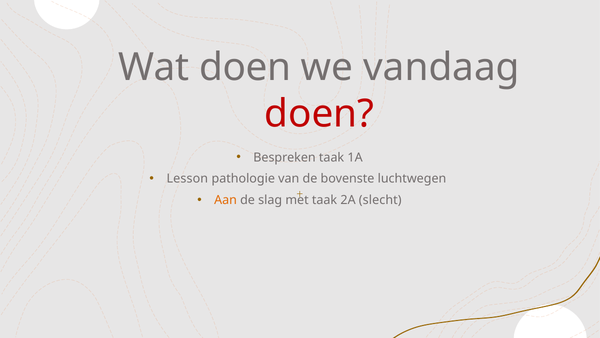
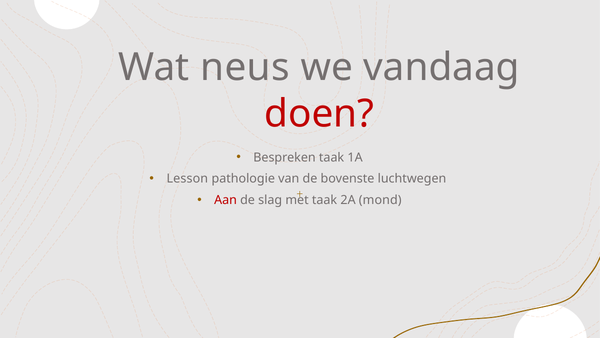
Wat doen: doen -> neus (245, 67)
Aan colour: orange -> red (226, 200)
slecht: slecht -> mond (380, 200)
